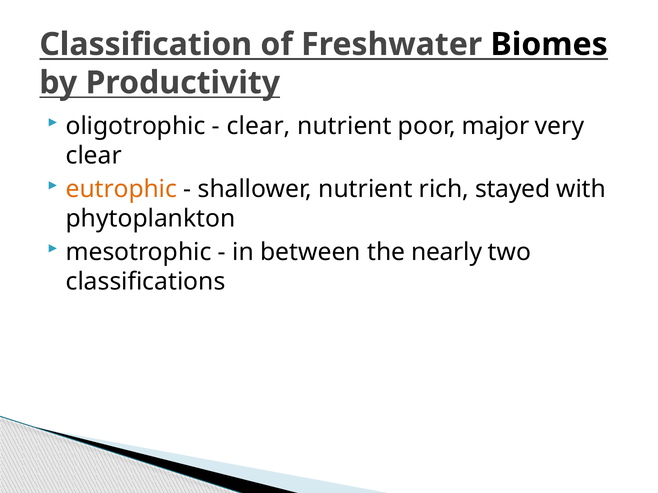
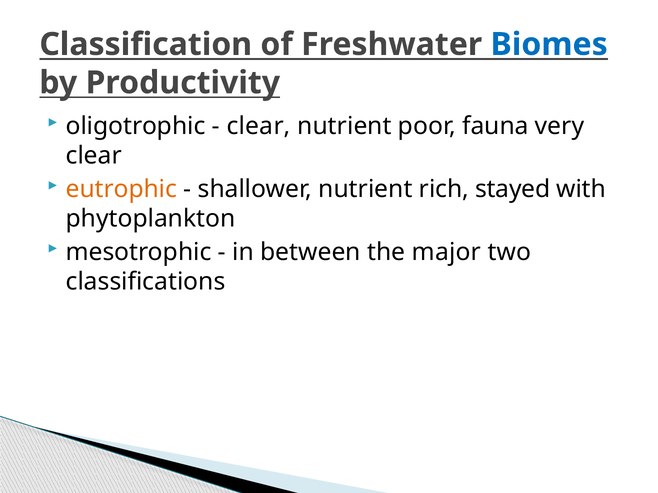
Biomes colour: black -> blue (549, 44)
major: major -> fauna (495, 126)
nearly: nearly -> major (446, 252)
